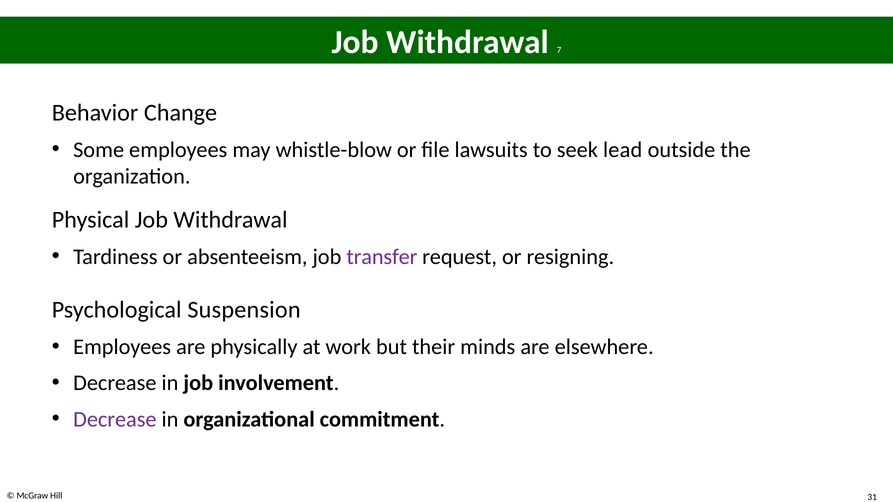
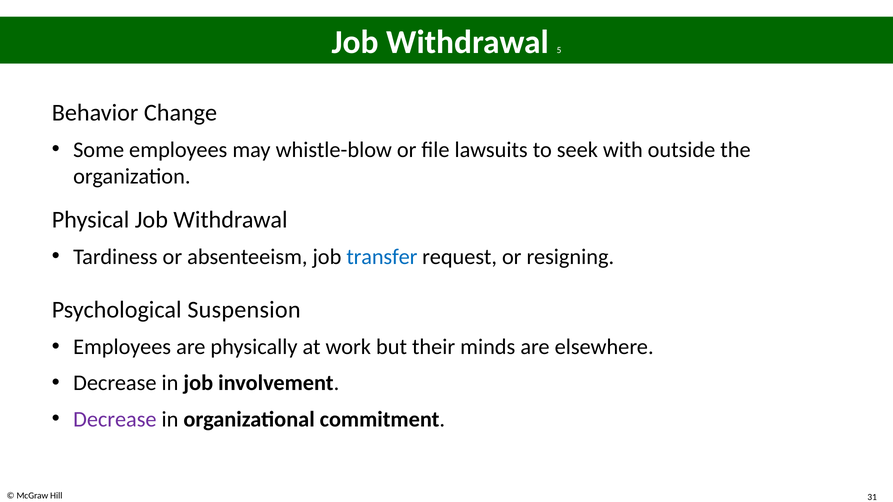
7: 7 -> 5 (559, 50)
lead: lead -> with (623, 150)
transfer colour: purple -> blue (382, 257)
